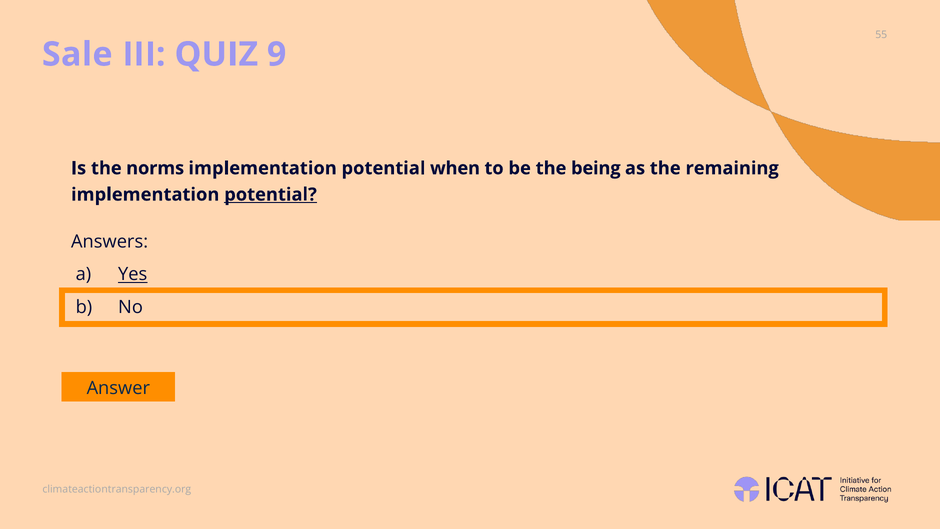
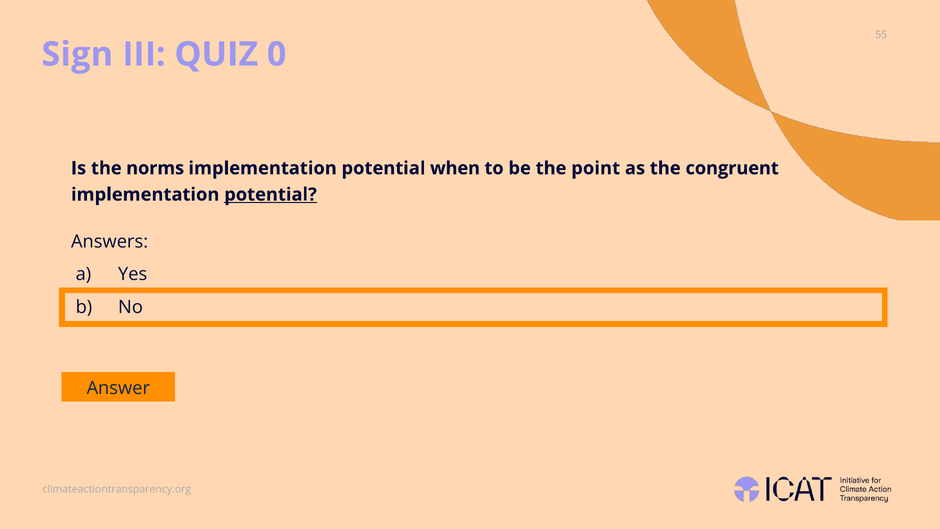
Sale: Sale -> Sign (77, 54)
9: 9 -> 0 (277, 54)
being: being -> point (596, 168)
remaining: remaining -> congruent (732, 168)
Yes underline: present -> none (133, 274)
